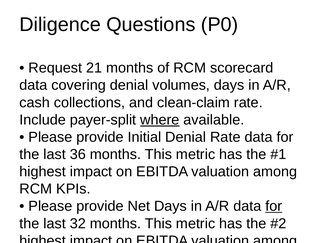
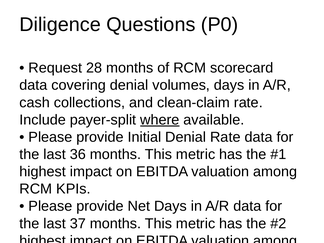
21: 21 -> 28 (94, 68)
for underline: present -> none (274, 206)
32: 32 -> 37 (78, 224)
